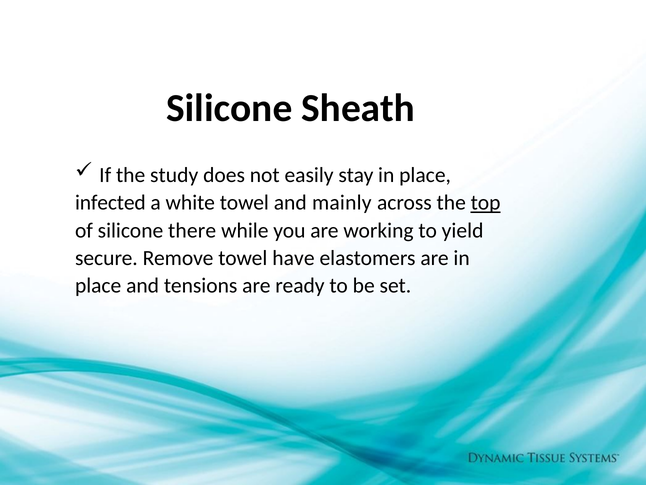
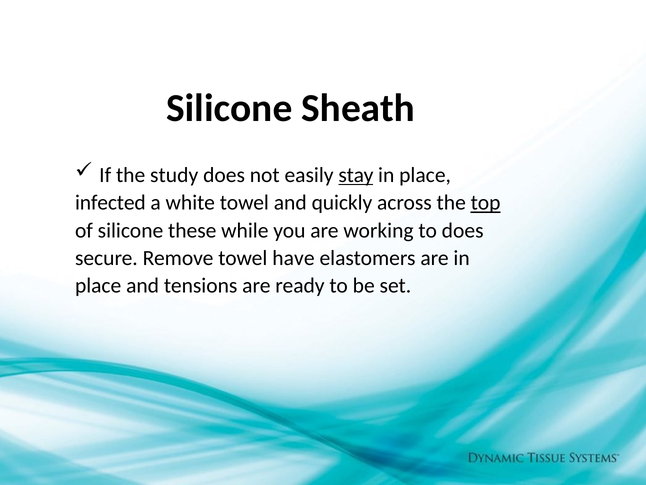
stay underline: none -> present (356, 175)
mainly: mainly -> quickly (342, 203)
there: there -> these (192, 230)
to yield: yield -> does (463, 230)
